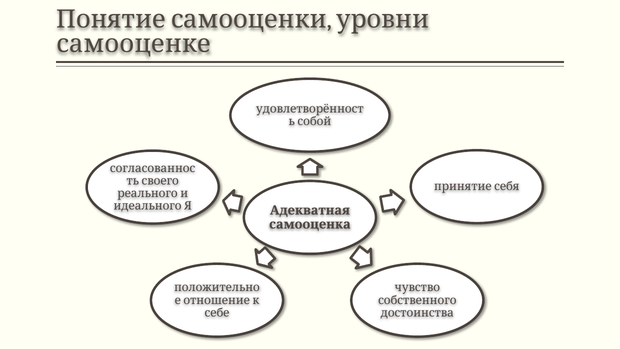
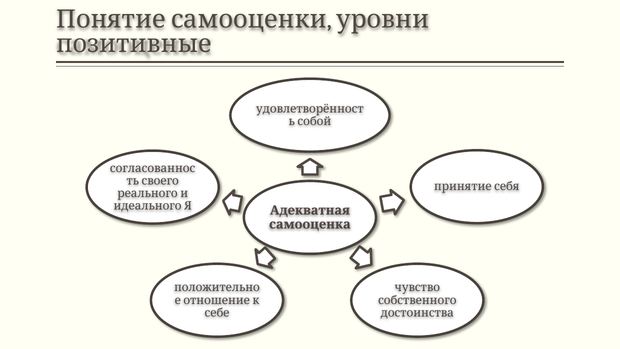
самооценке: самооценке -> позитивные (134, 44)
